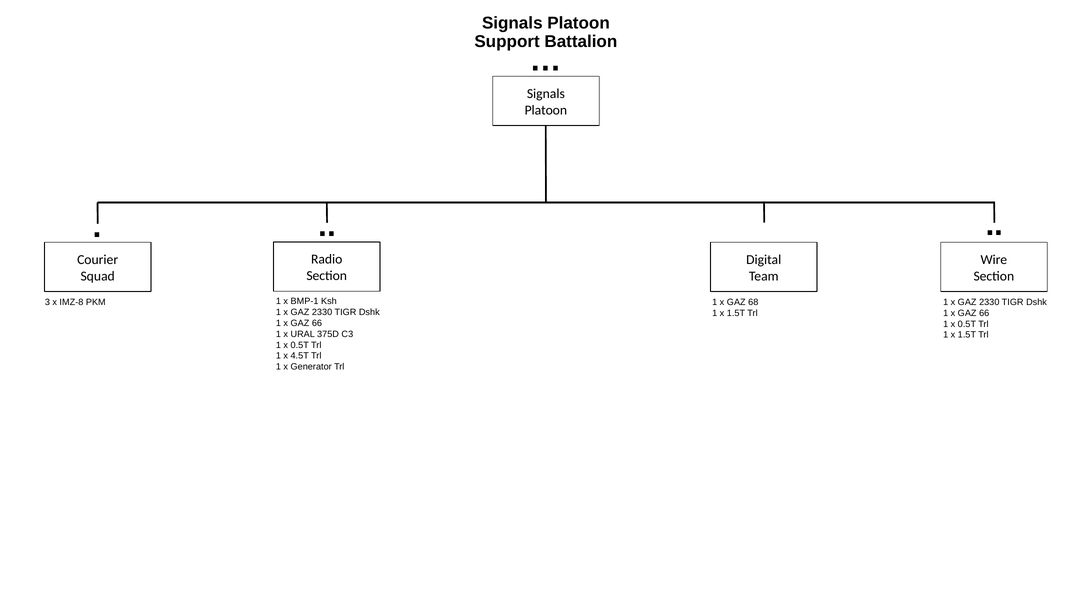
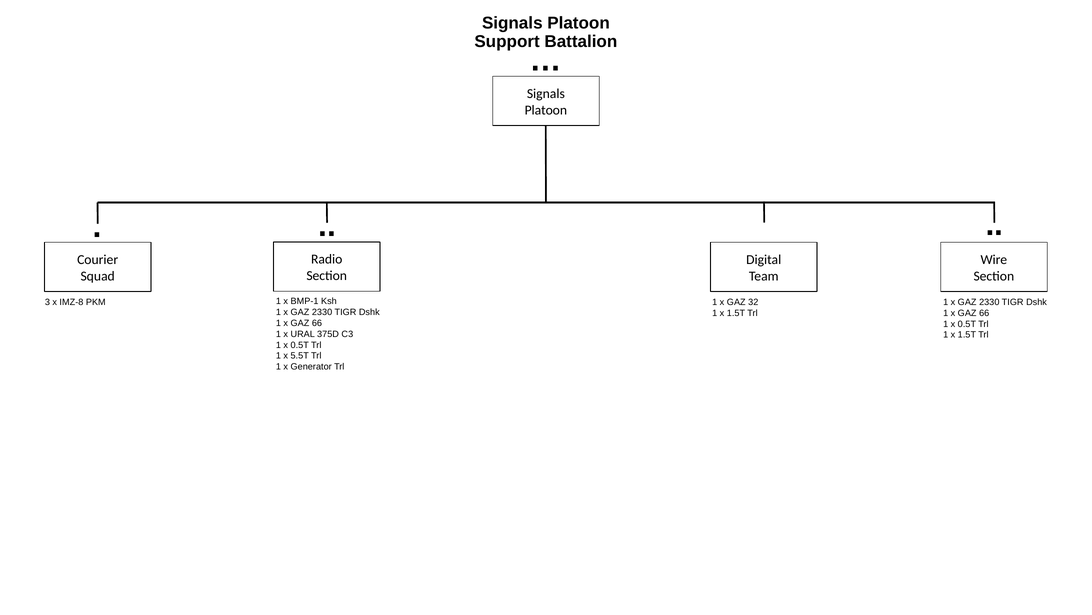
68: 68 -> 32 (753, 302)
4.5T: 4.5T -> 5.5T (300, 356)
